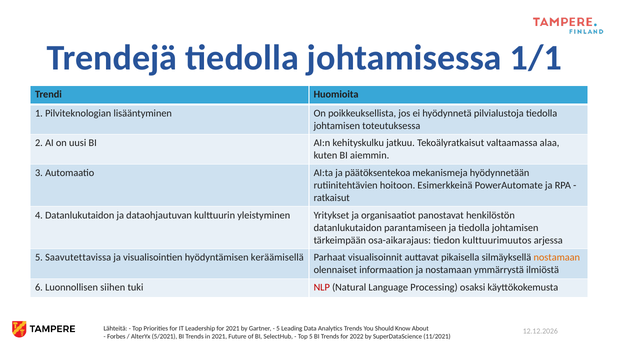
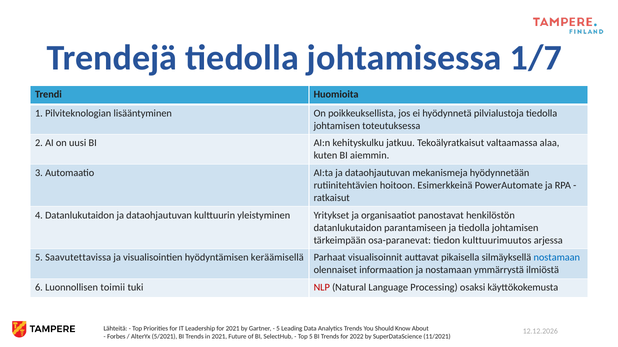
1/1: 1/1 -> 1/7 (536, 58)
AI:ta ja päätöksentekoa: päätöksentekoa -> dataohjautuvan (378, 173)
osa-aikarajaus: osa-aikarajaus -> osa-paranevat (400, 241)
nostamaan colour: orange -> blue (557, 258)
siihen: siihen -> toimii (113, 288)
